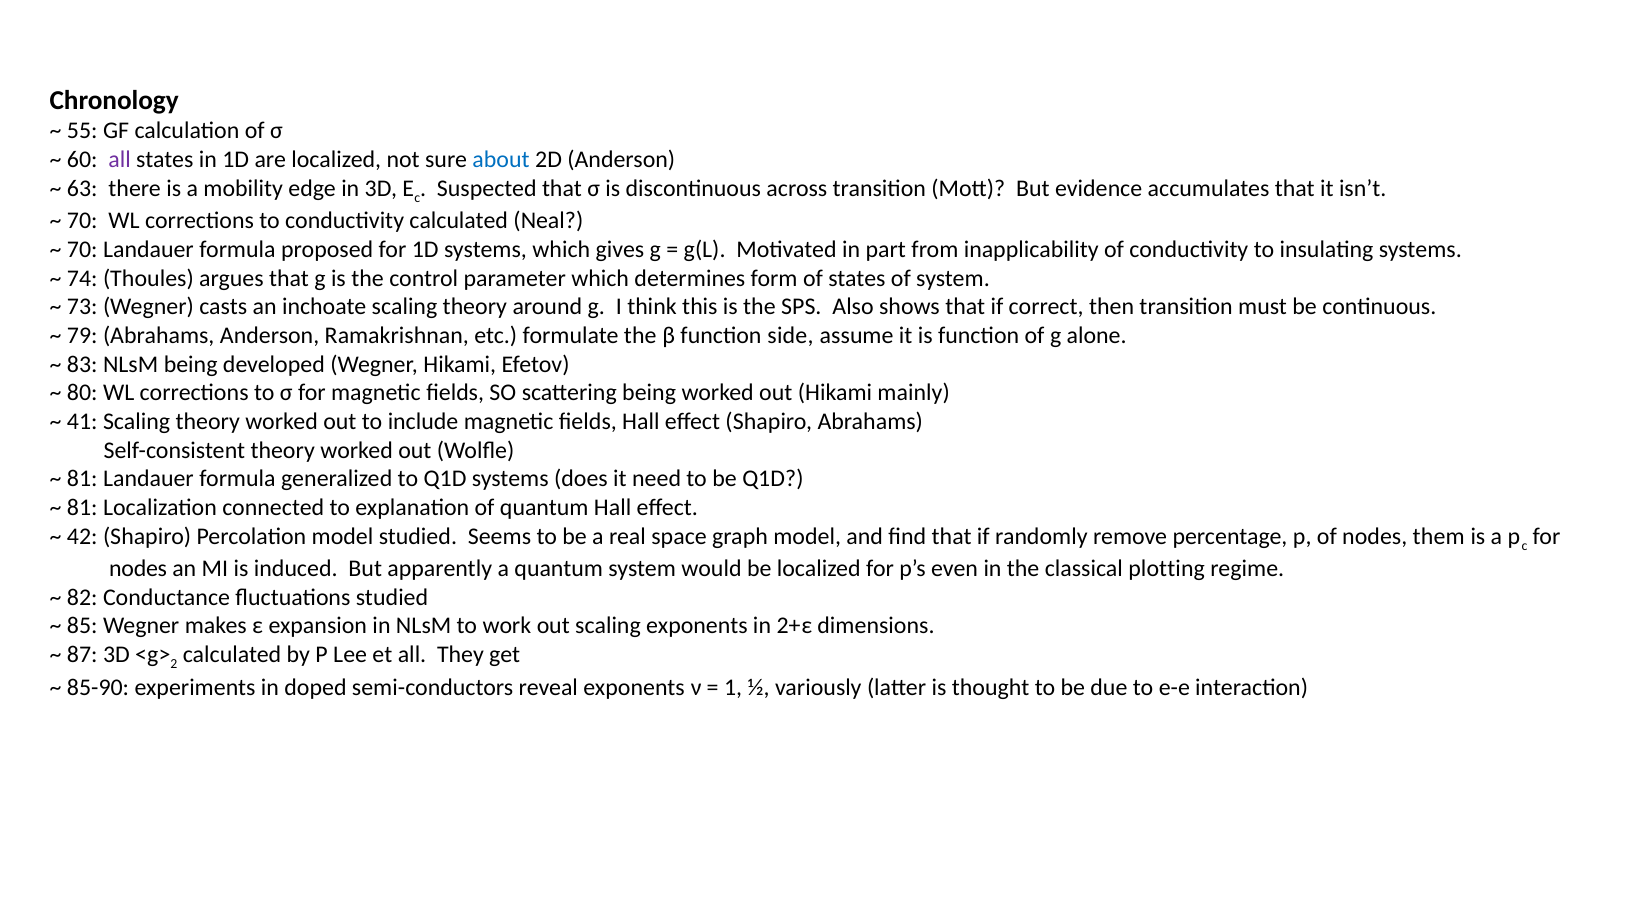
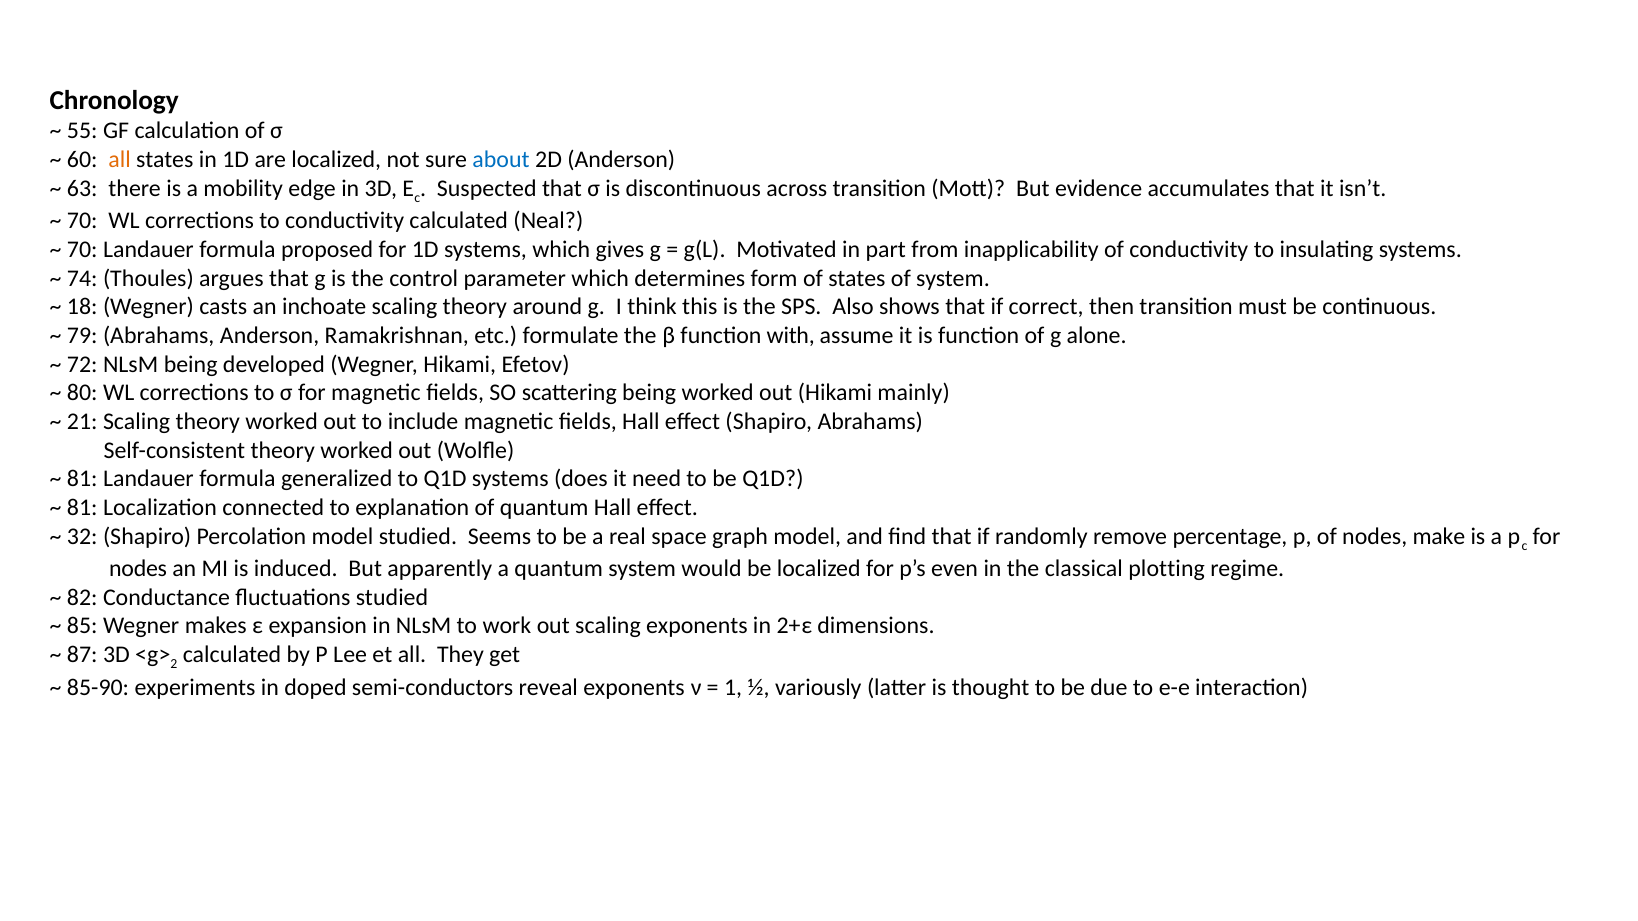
all colour: purple -> orange (120, 160)
73: 73 -> 18 (82, 307)
side: side -> with (791, 336)
83: 83 -> 72 (82, 364)
41: 41 -> 21 (82, 422)
42: 42 -> 32 (82, 536)
them: them -> make (1439, 536)
